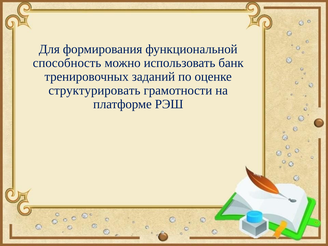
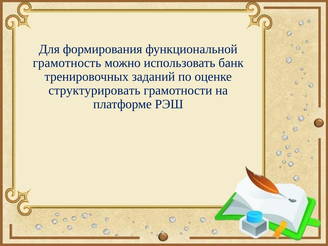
способность: способность -> грамотность (67, 63)
